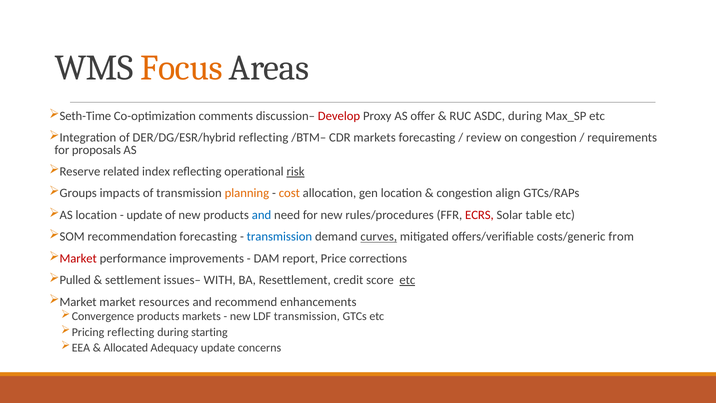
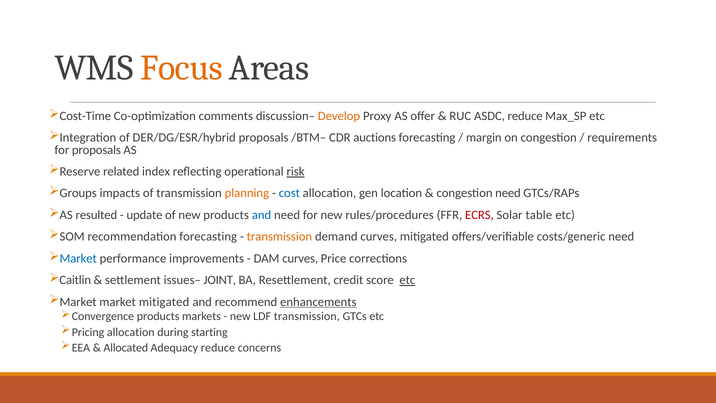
Seth-Time: Seth-Time -> Cost-Time (85, 116)
Develop colour: red -> orange (339, 116)
ASDC during: during -> reduce (525, 116)
DER/DG/ESR/hybrid reflecting: reflecting -> proposals (264, 137)
CDR markets: markets -> auctions (375, 137)
review: review -> margin (484, 137)
cost colour: orange -> blue (289, 193)
congestion align: align -> need (508, 193)
AS location: location -> resulted (96, 215)
transmission colour: blue -> orange (279, 237)
curves underline: present -> none (379, 237)
costs/generic from: from -> need (621, 237)
Market colour: red -> blue (78, 258)
DAM report: report -> curves (300, 258)
Pulled: Pulled -> Caitlin (75, 280)
WITH: WITH -> JOINT (220, 280)
market resources: resources -> mitigated (164, 302)
enhancements underline: none -> present (318, 302)
reflecting: reflecting -> allocation (131, 332)
Adequacy update: update -> reduce (218, 347)
